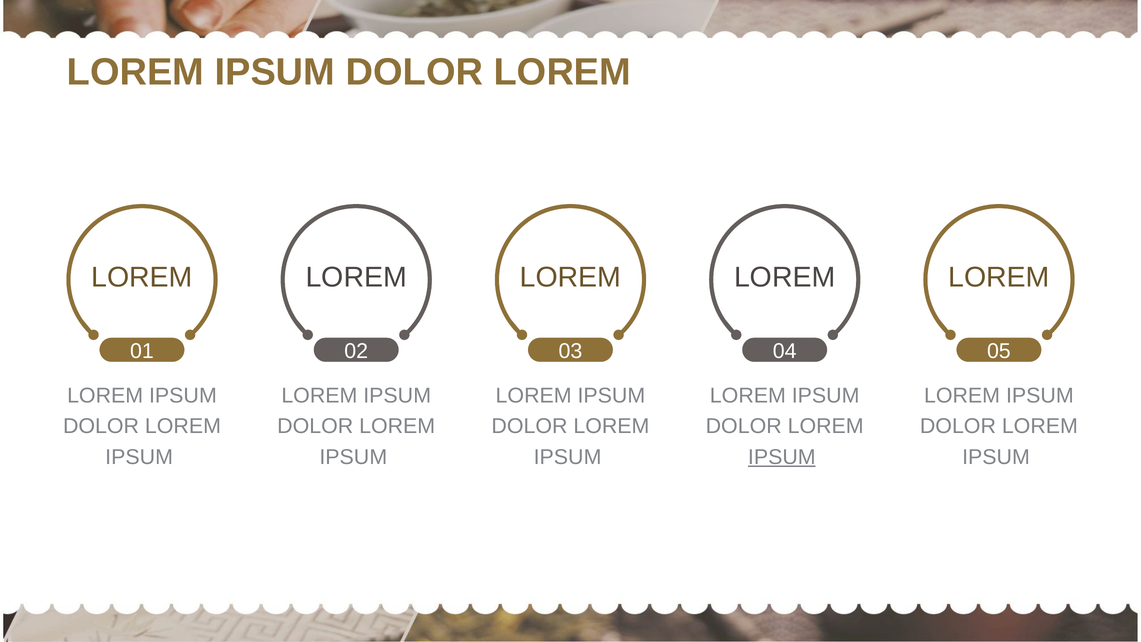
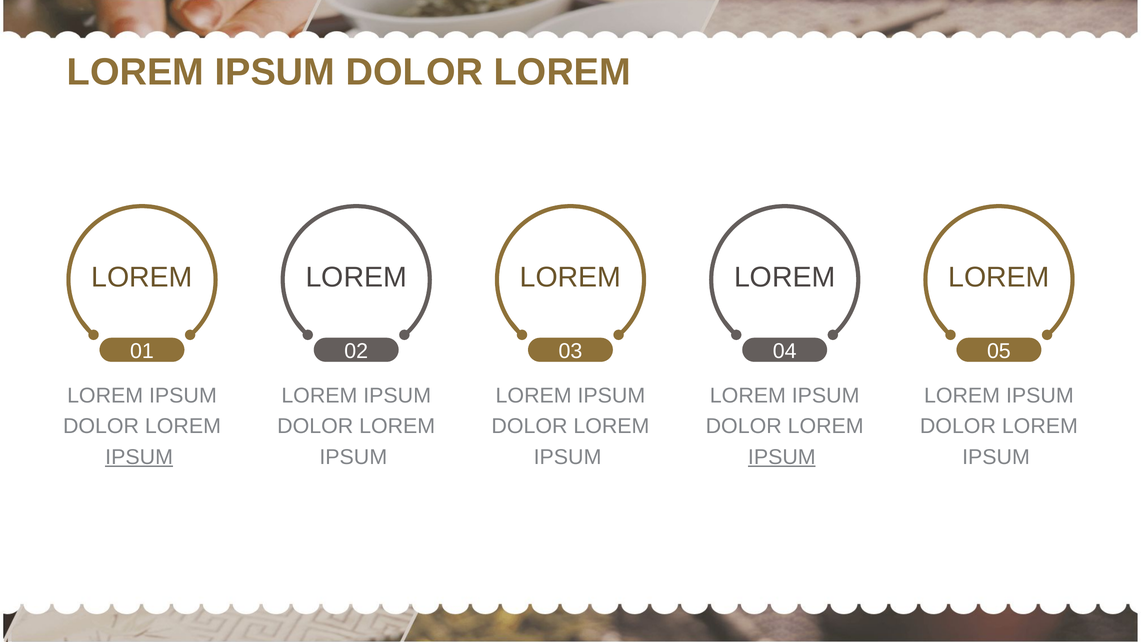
IPSUM underline: none -> present (139, 457)
